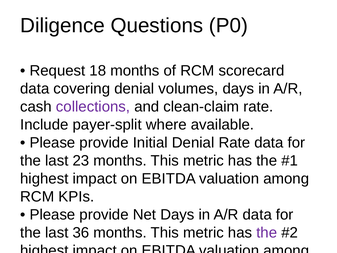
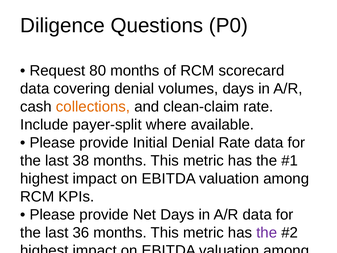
18: 18 -> 80 (98, 71)
collections colour: purple -> orange (93, 107)
23: 23 -> 38 (81, 161)
